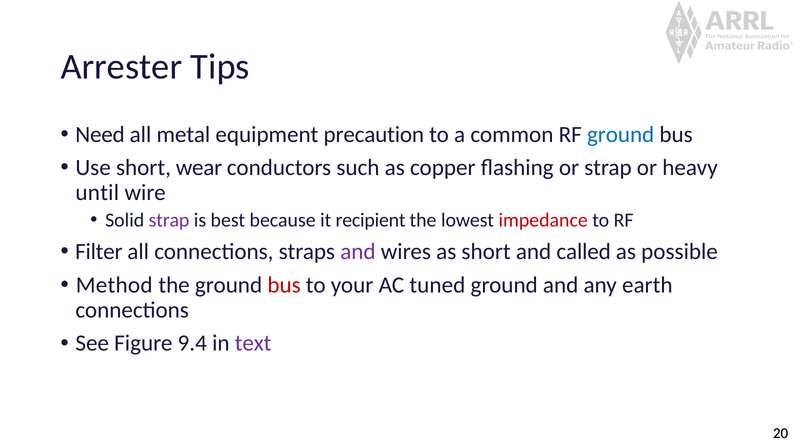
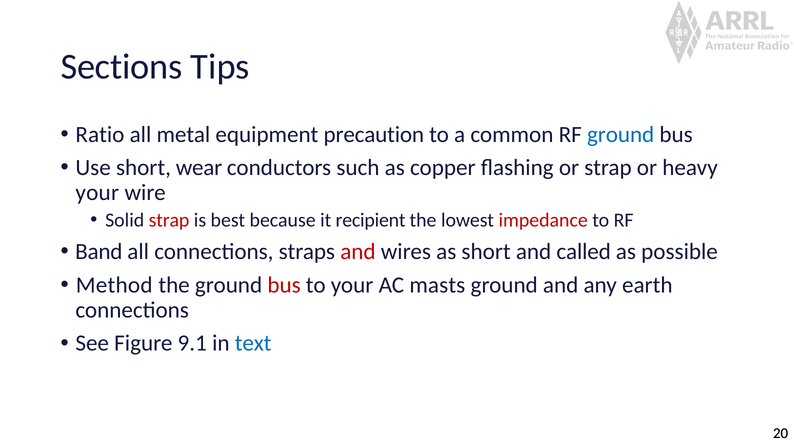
Arrester: Arrester -> Sections (121, 67)
Need: Need -> Ratio (100, 134)
until: until -> your (97, 193)
strap colour: purple -> red (169, 220)
Filter: Filter -> Band (99, 251)
and colour: purple -> red (358, 251)
tuned: tuned -> masts (437, 285)
9.4: 9.4 -> 9.1 (192, 343)
text colour: purple -> blue (253, 343)
